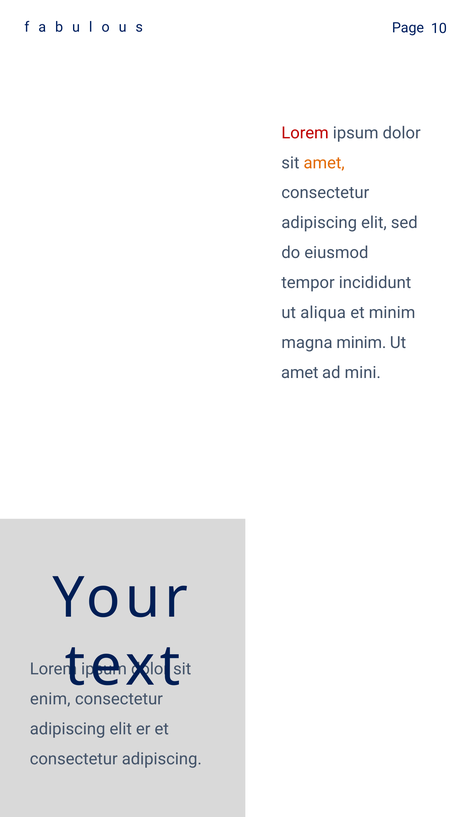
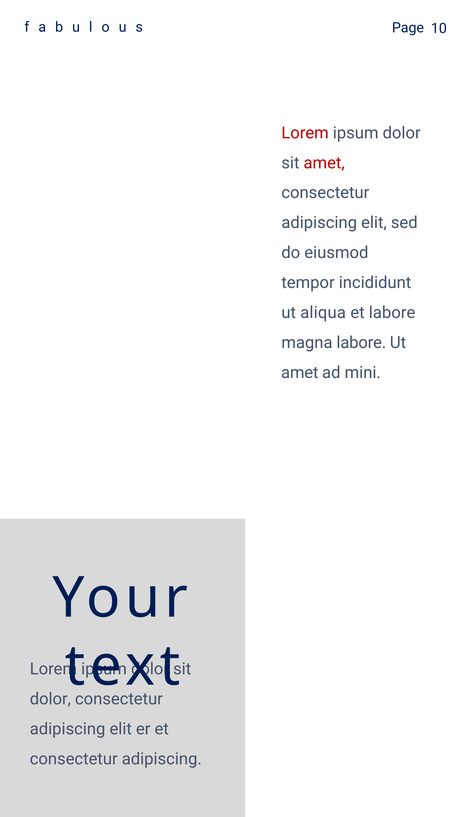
amet colour: orange -> red (324, 163)
et minim: minim -> labore (392, 313)
magna minim: minim -> labore (361, 343)
enim: enim -> dolor (50, 700)
